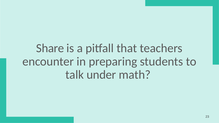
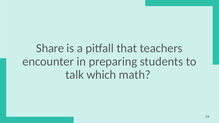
under: under -> which (101, 75)
